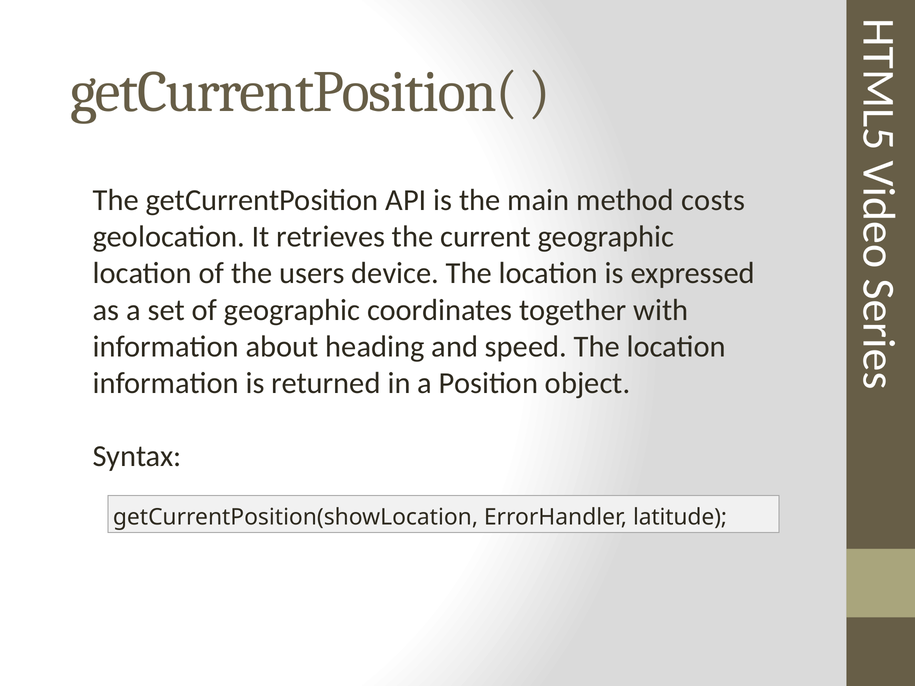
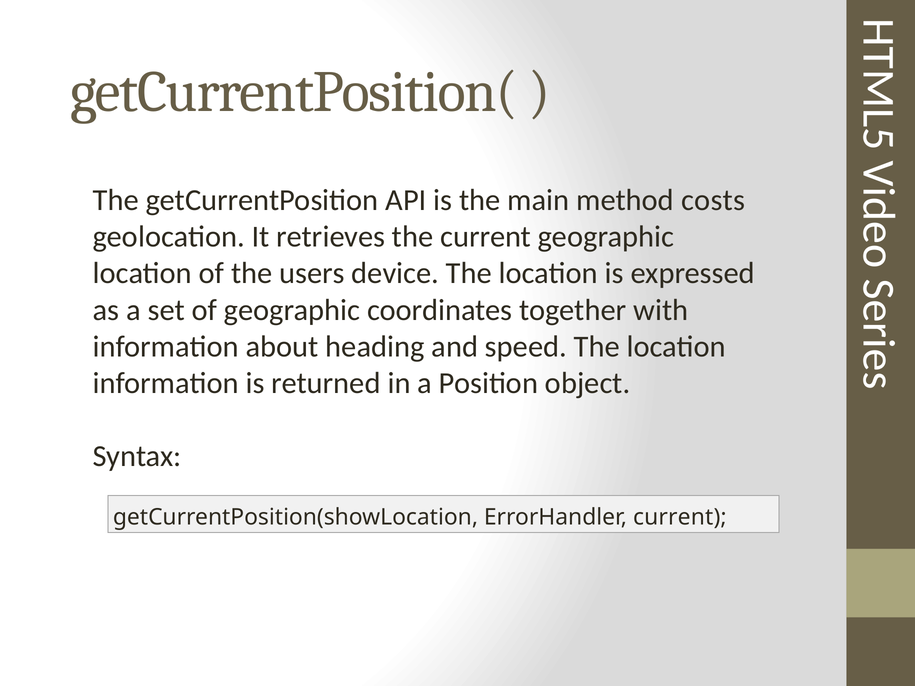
ErrorHandler latitude: latitude -> current (680, 517)
